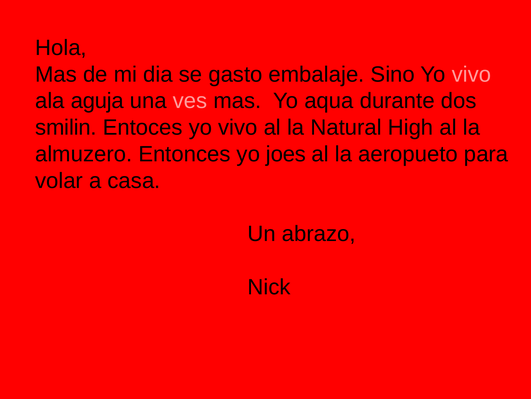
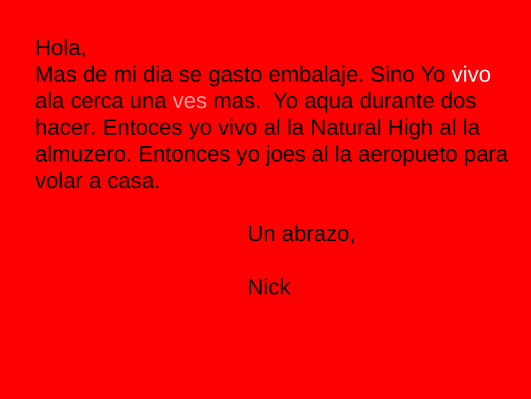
vivo colour: pink -> white (471, 74)
aguja: aguja -> cerca (97, 101)
smilin: smilin -> hacer (66, 127)
